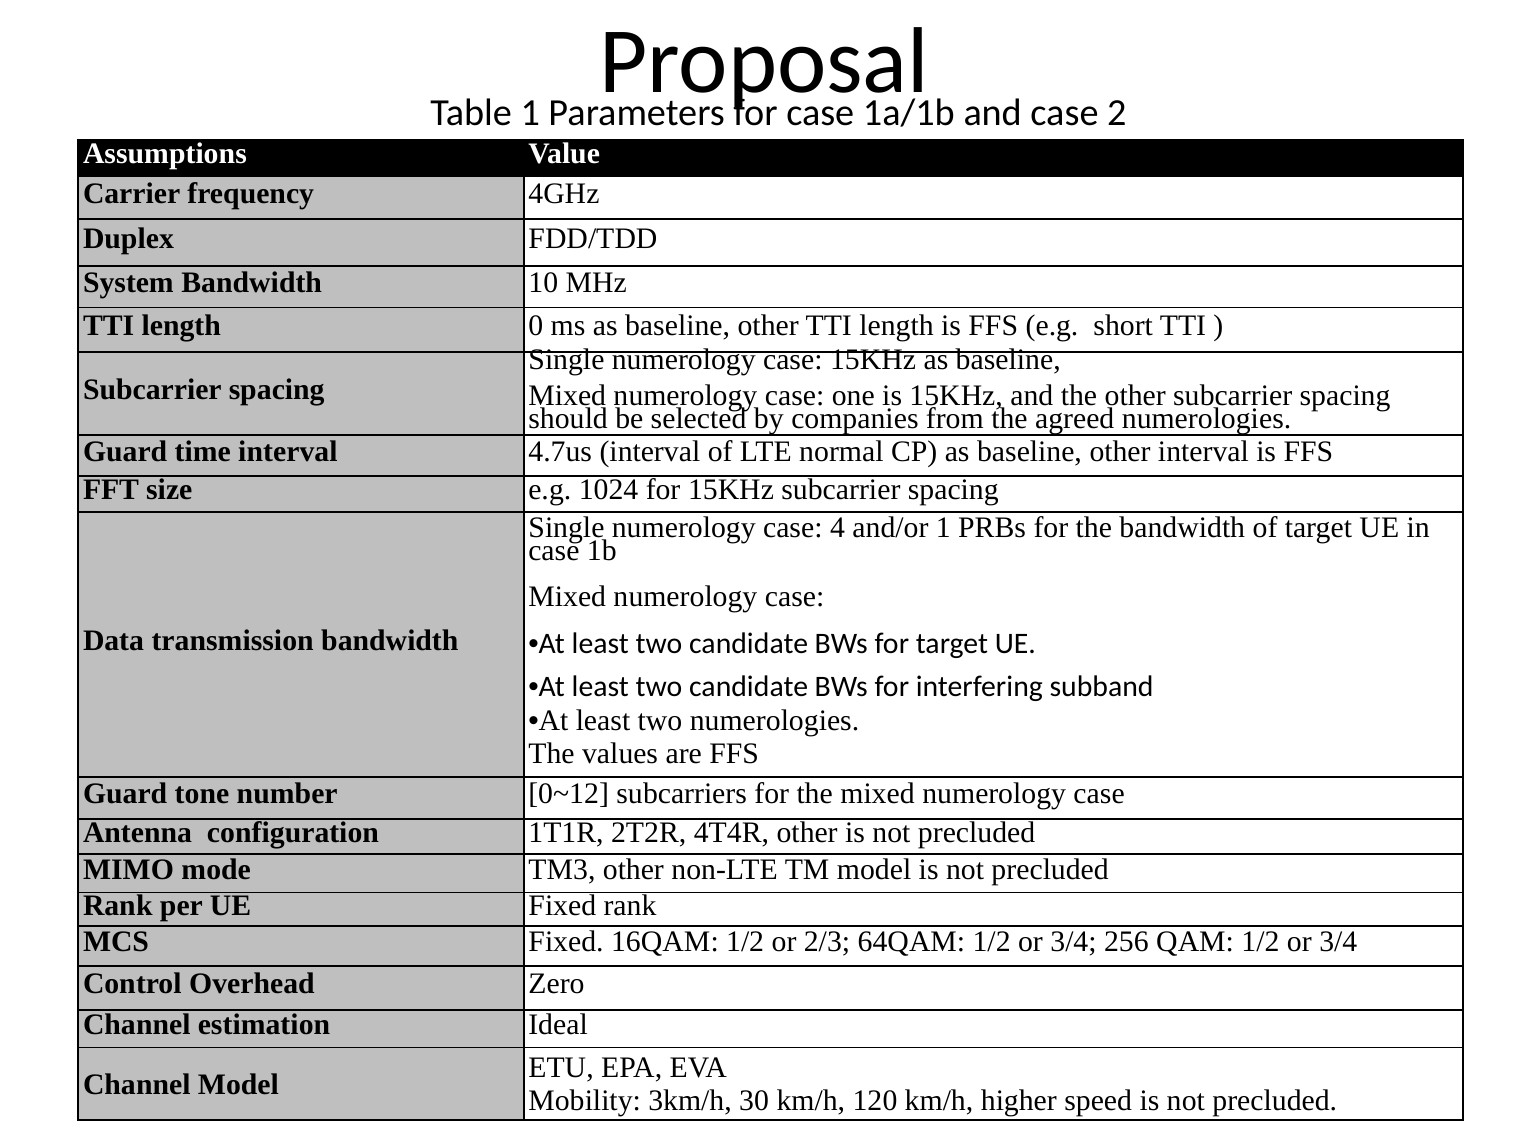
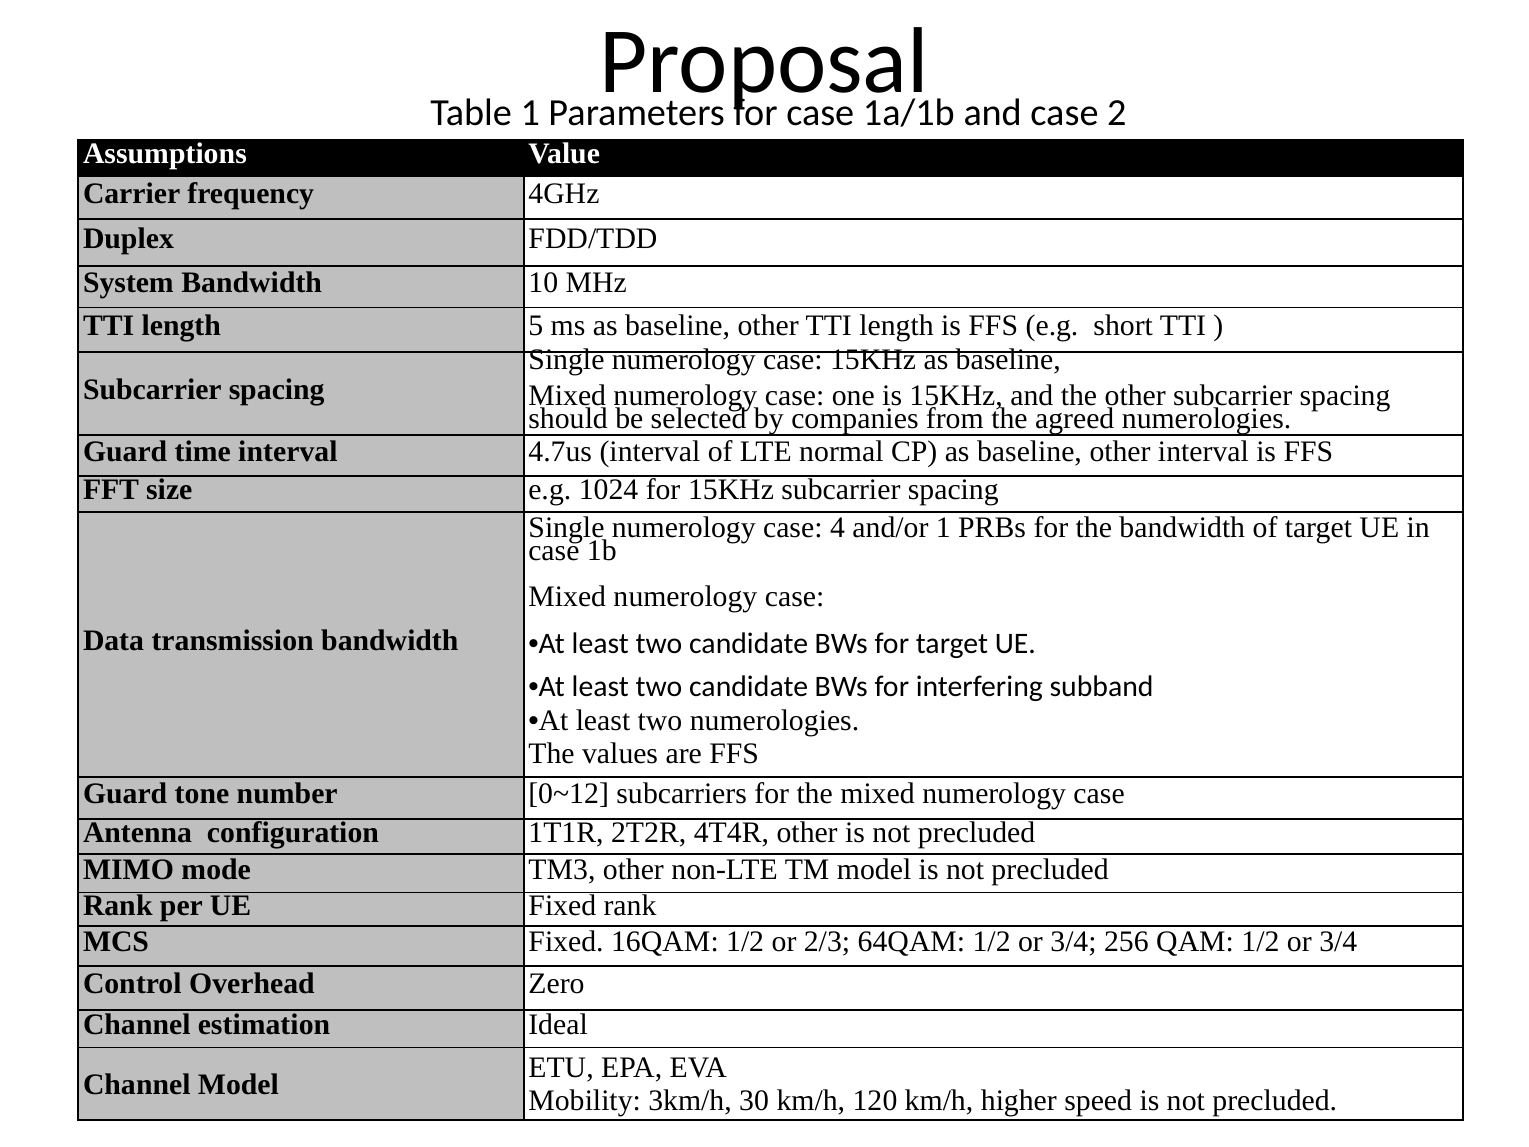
0: 0 -> 5 (536, 326)
